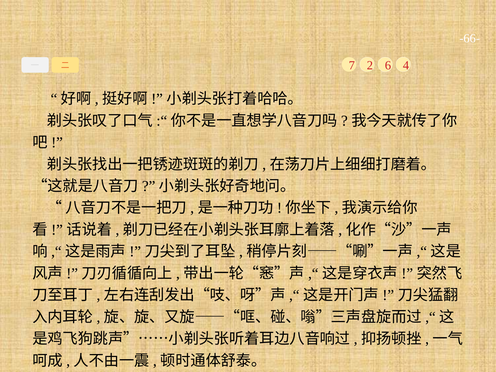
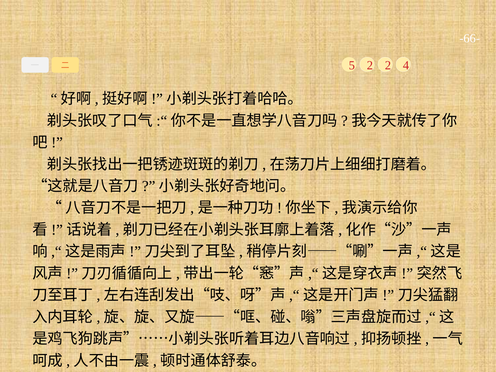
7: 7 -> 5 (352, 65)
2 6: 6 -> 2 (388, 65)
